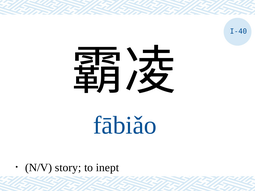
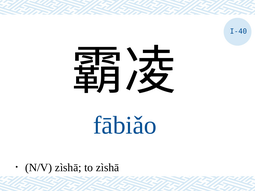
story: story -> zìshā (68, 168)
to inept: inept -> zìshā (108, 168)
